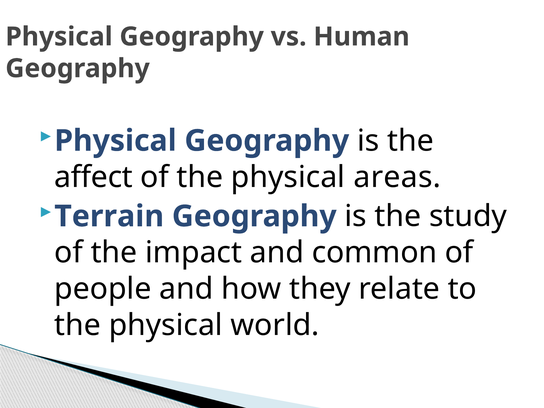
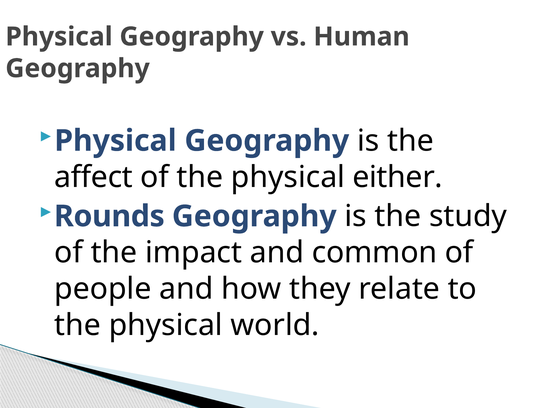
areas: areas -> either (398, 177)
Terrain: Terrain -> Rounds (109, 216)
